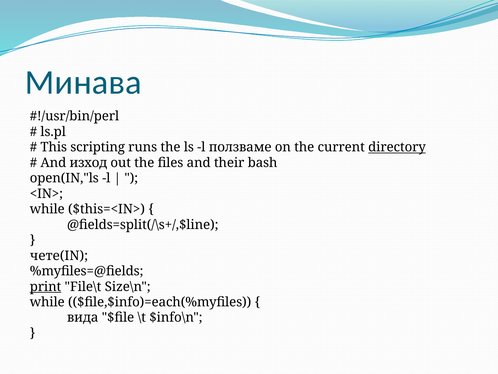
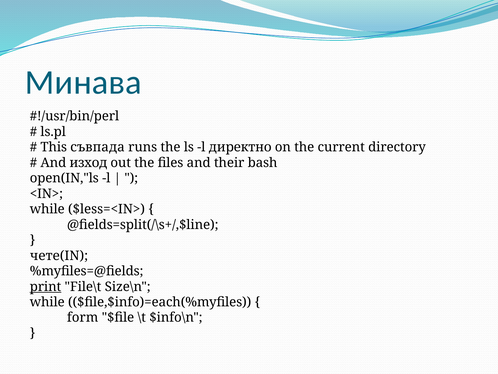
scripting: scripting -> съвпада (98, 147)
ползваме: ползваме -> директно (240, 147)
directory underline: present -> none (397, 147)
$this=<IN>: $this=<IN> -> $less=<IN> (106, 209)
вида: вида -> form (83, 317)
